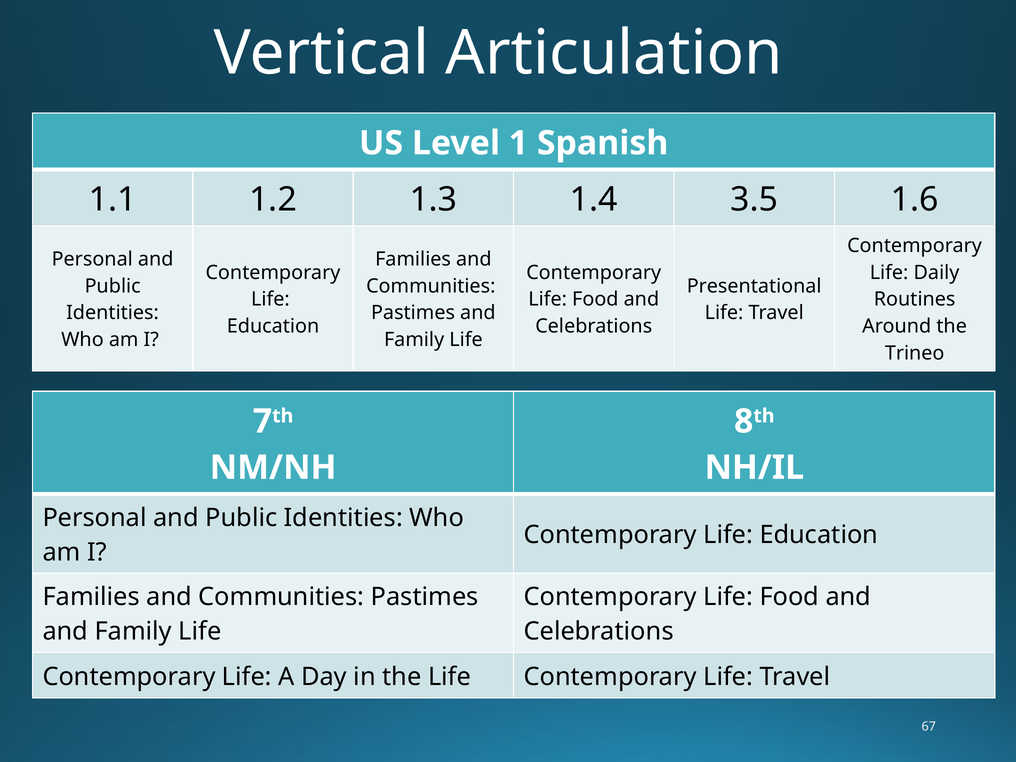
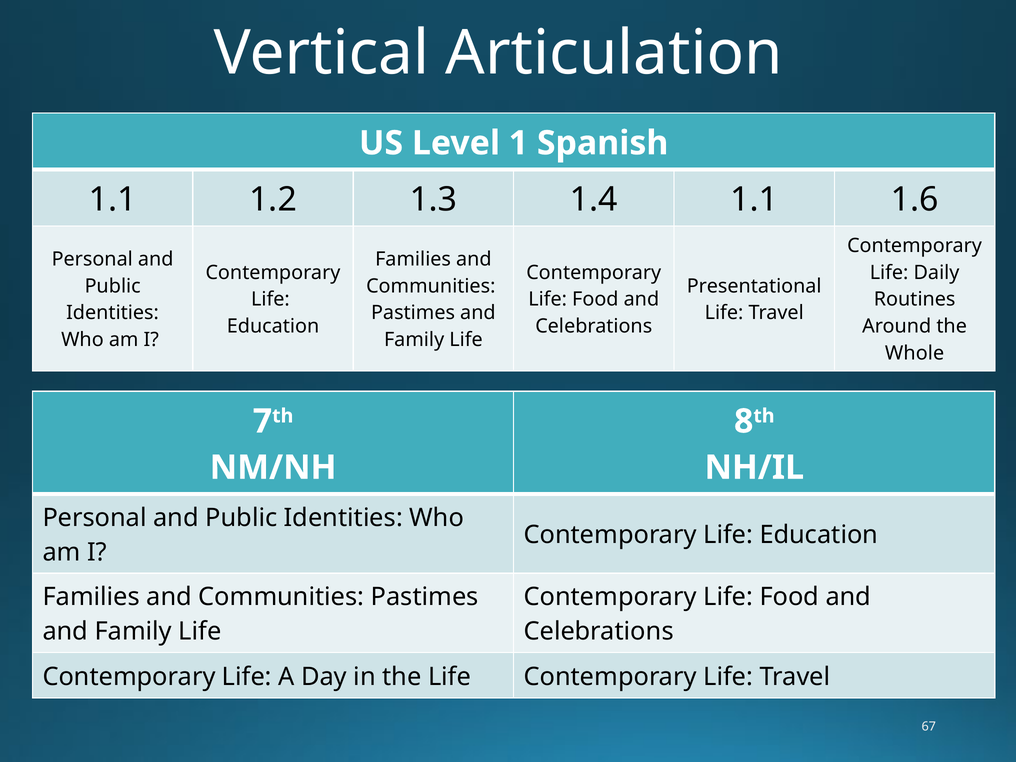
1.4 3.5: 3.5 -> 1.1 (754, 200)
Trineo: Trineo -> Whole (915, 353)
